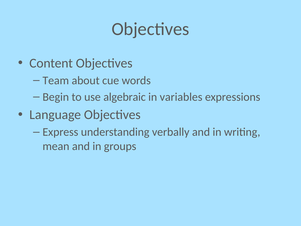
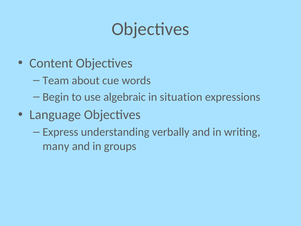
variables: variables -> situation (181, 97)
mean: mean -> many (56, 146)
